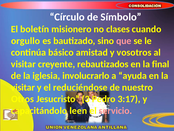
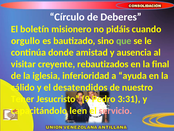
Símbolo: Símbolo -> Deberes (121, 17)
clases: clases -> pidáis (118, 29)
que colour: pink -> light green (124, 41)
básico: básico -> donde (61, 52)
vosotros: vosotros -> ausencia (134, 52)
involucrarlo: involucrarlo -> inferioridad (86, 75)
visitar: visitar -> cálido (23, 87)
reduciéndose: reduciéndose -> desatendidos (80, 87)
Otros: Otros -> Tener (23, 99)
3: 3 -> 9 (86, 99)
3:17: 3:17 -> 3:31 (129, 99)
